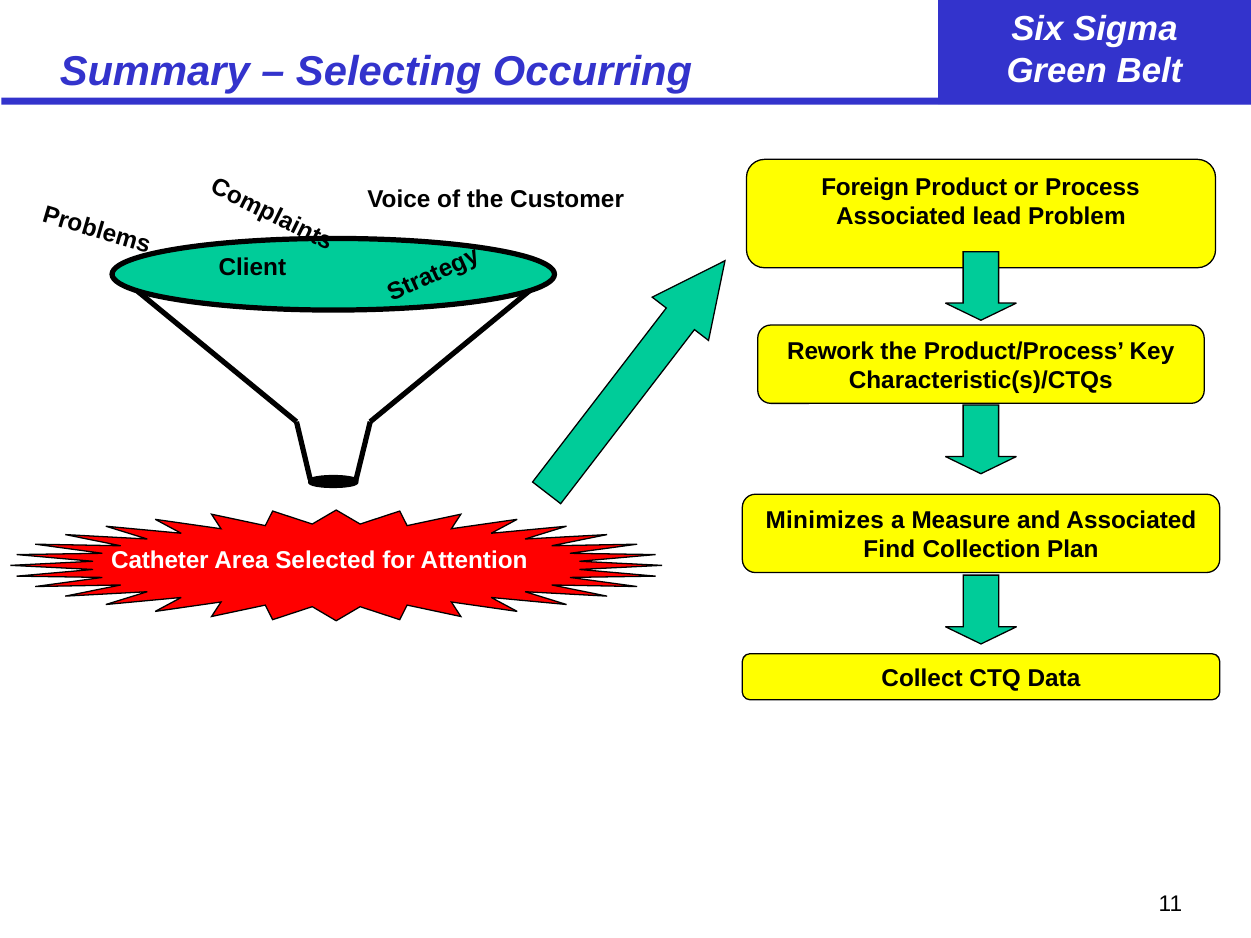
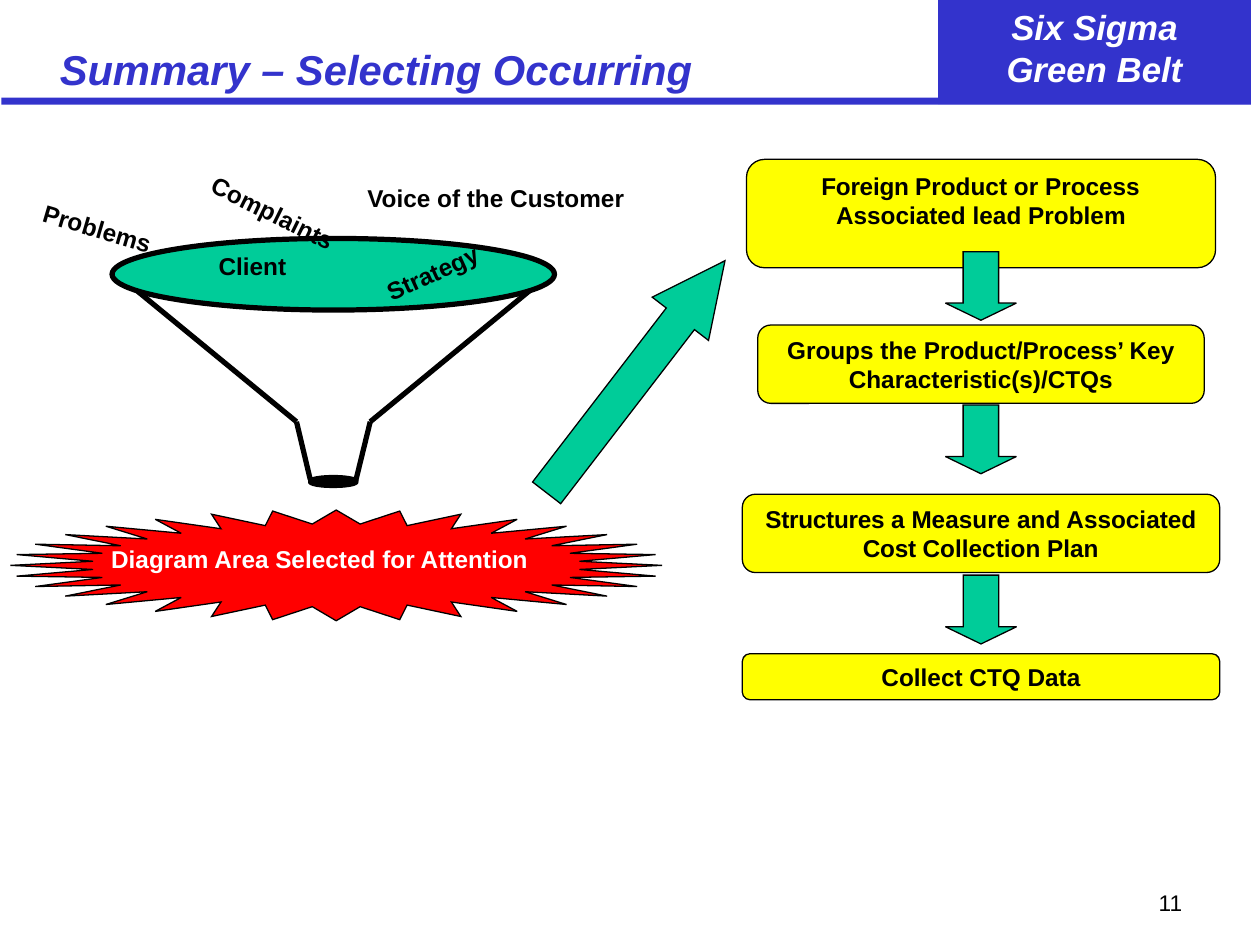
Rework: Rework -> Groups (830, 351)
Minimizes: Minimizes -> Structures (825, 521)
Find: Find -> Cost (890, 550)
Catheter: Catheter -> Diagram (160, 561)
